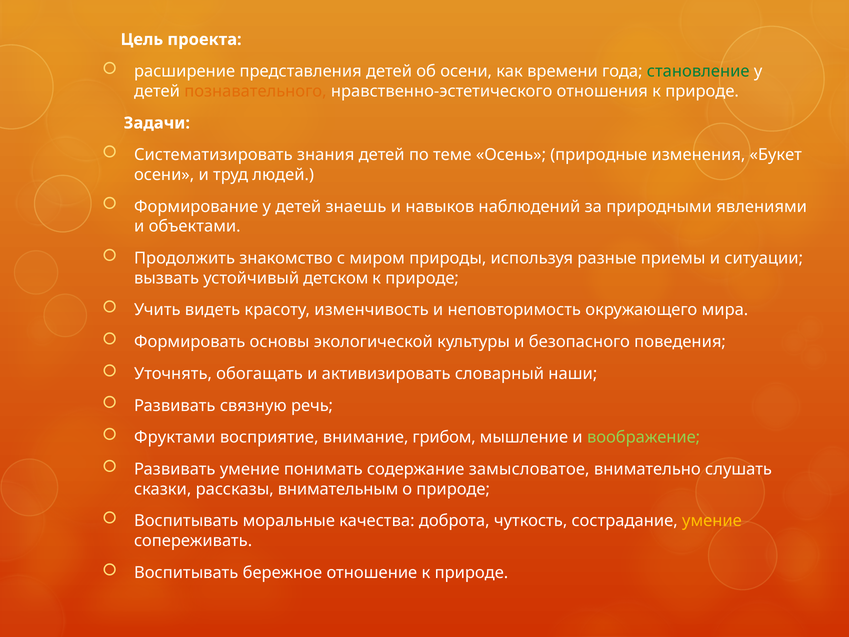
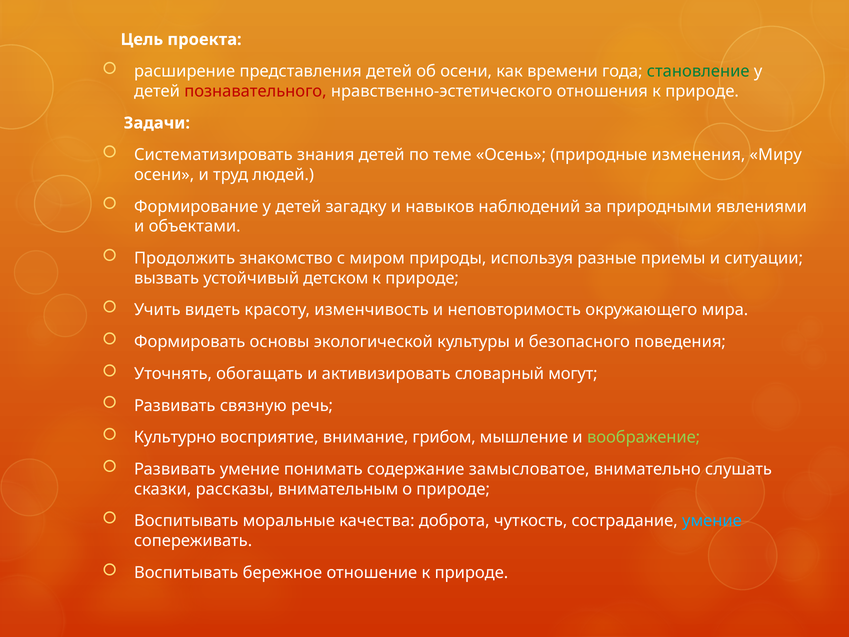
познавательного colour: orange -> red (255, 91)
Букет: Букет -> Миру (776, 155)
знаешь: знаешь -> загадку (356, 207)
наши: наши -> могут (573, 374)
Фруктами: Фруктами -> Культурно (175, 437)
умение colour: yellow -> light blue (712, 521)
